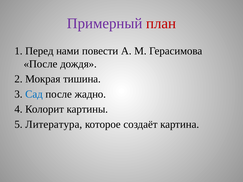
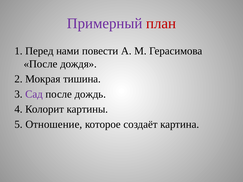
Сад colour: blue -> purple (34, 94)
жадно: жадно -> дождь (90, 94)
Литература: Литература -> Отношение (54, 124)
